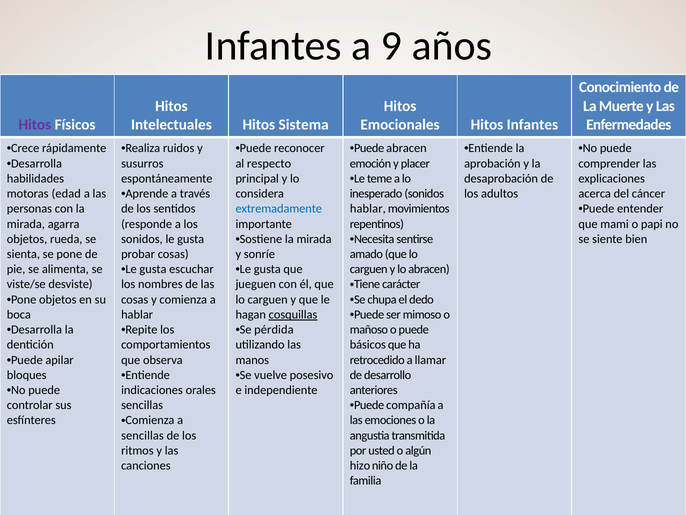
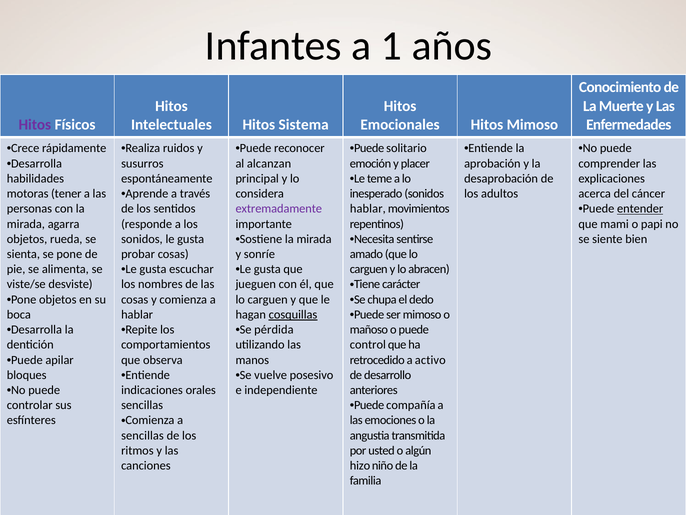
9: 9 -> 1 (392, 46)
Hitos Infantes: Infantes -> Mimoso (532, 125)
Puede abracen: abracen -> solitario (406, 148)
respecto: respecto -> alcanzan (269, 163)
edad: edad -> tener (66, 194)
entender underline: none -> present (640, 209)
extremadamente colour: blue -> purple (279, 209)
básicos: básicos -> control (368, 345)
llamar: llamar -> activo (430, 360)
